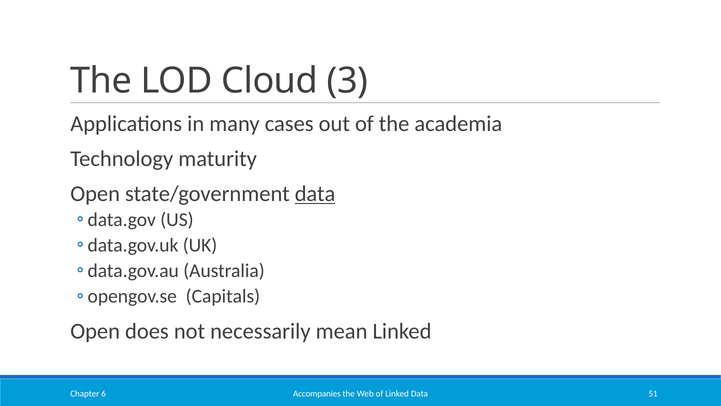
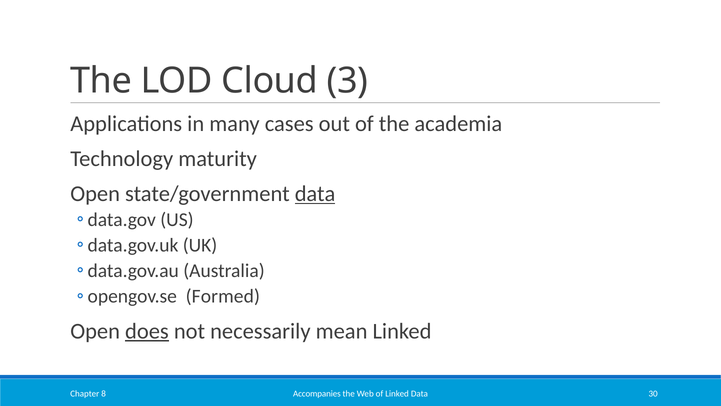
Capitals: Capitals -> Formed (223, 296)
does underline: none -> present (147, 331)
51: 51 -> 30 (653, 393)
6: 6 -> 8 (104, 393)
